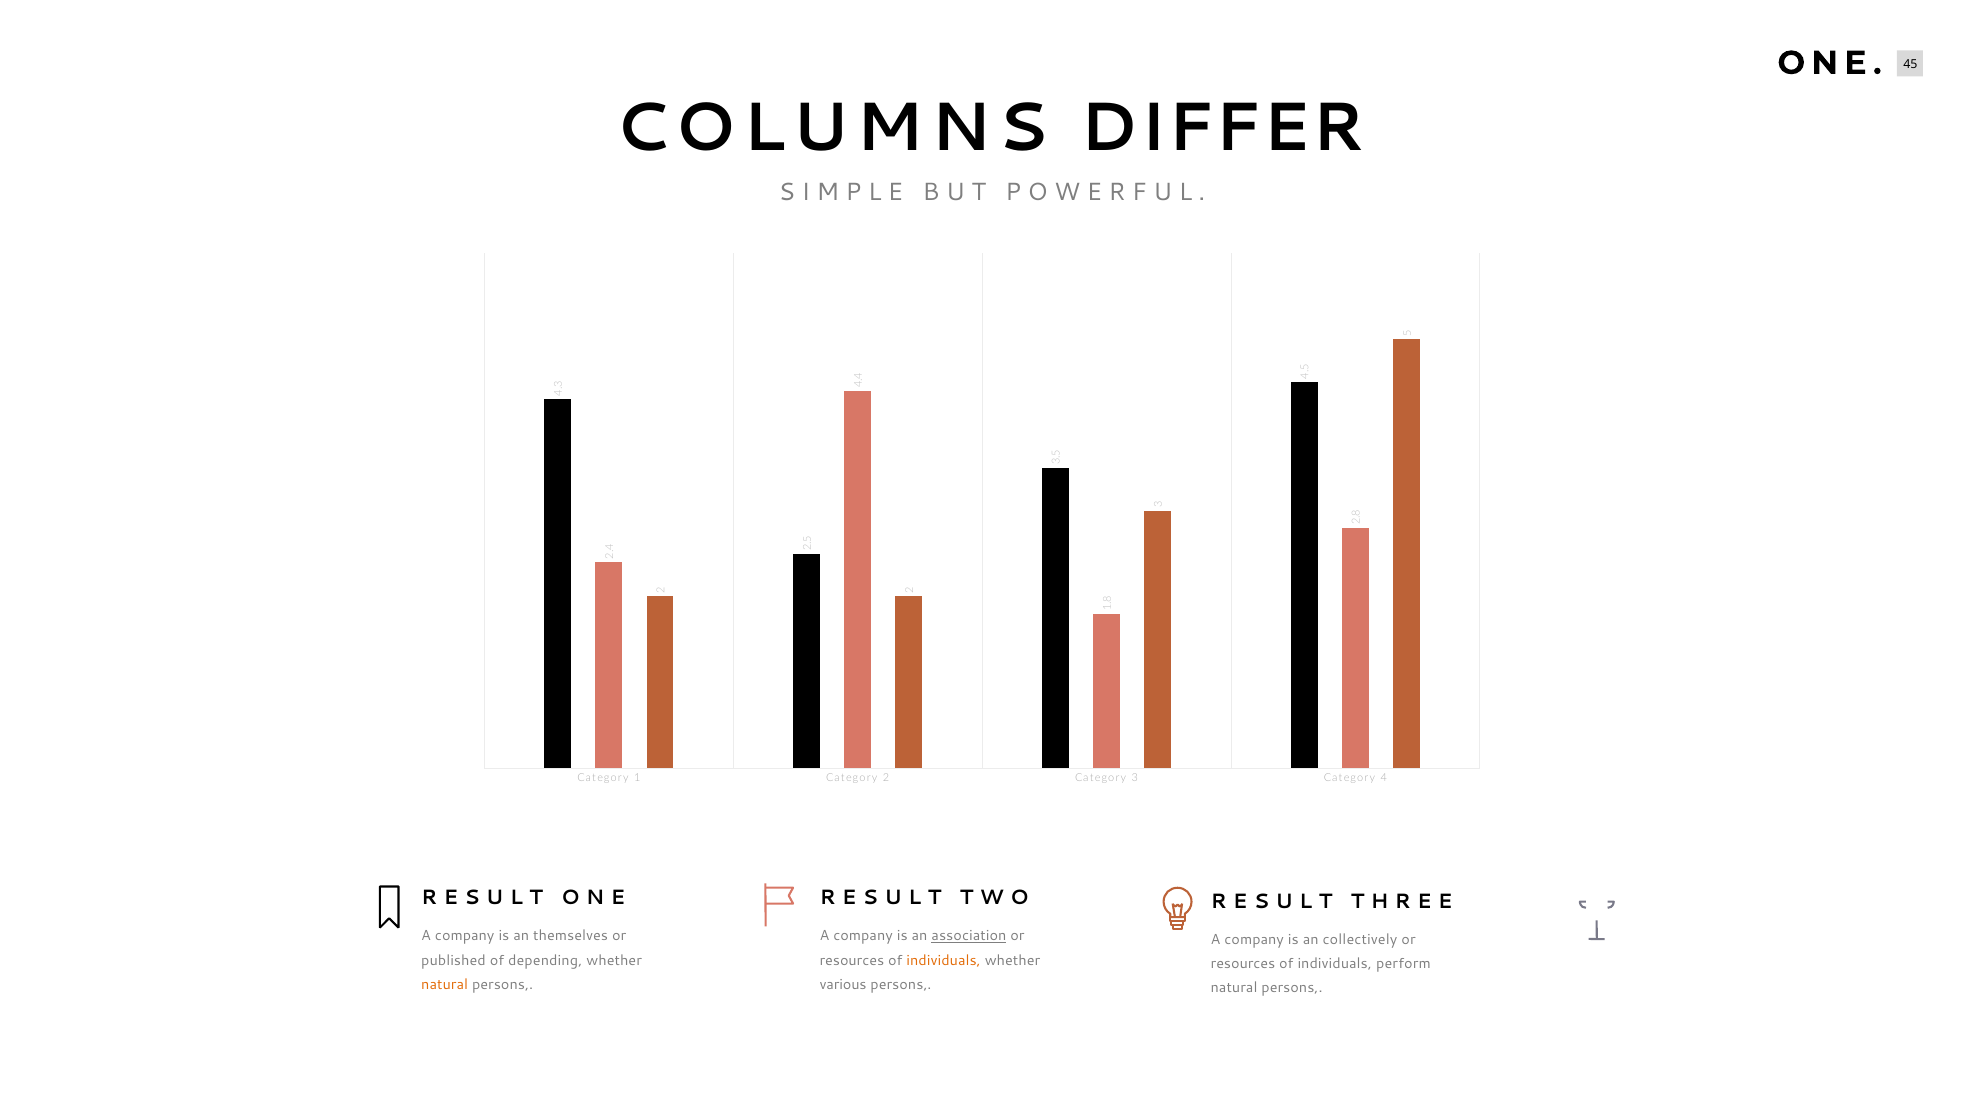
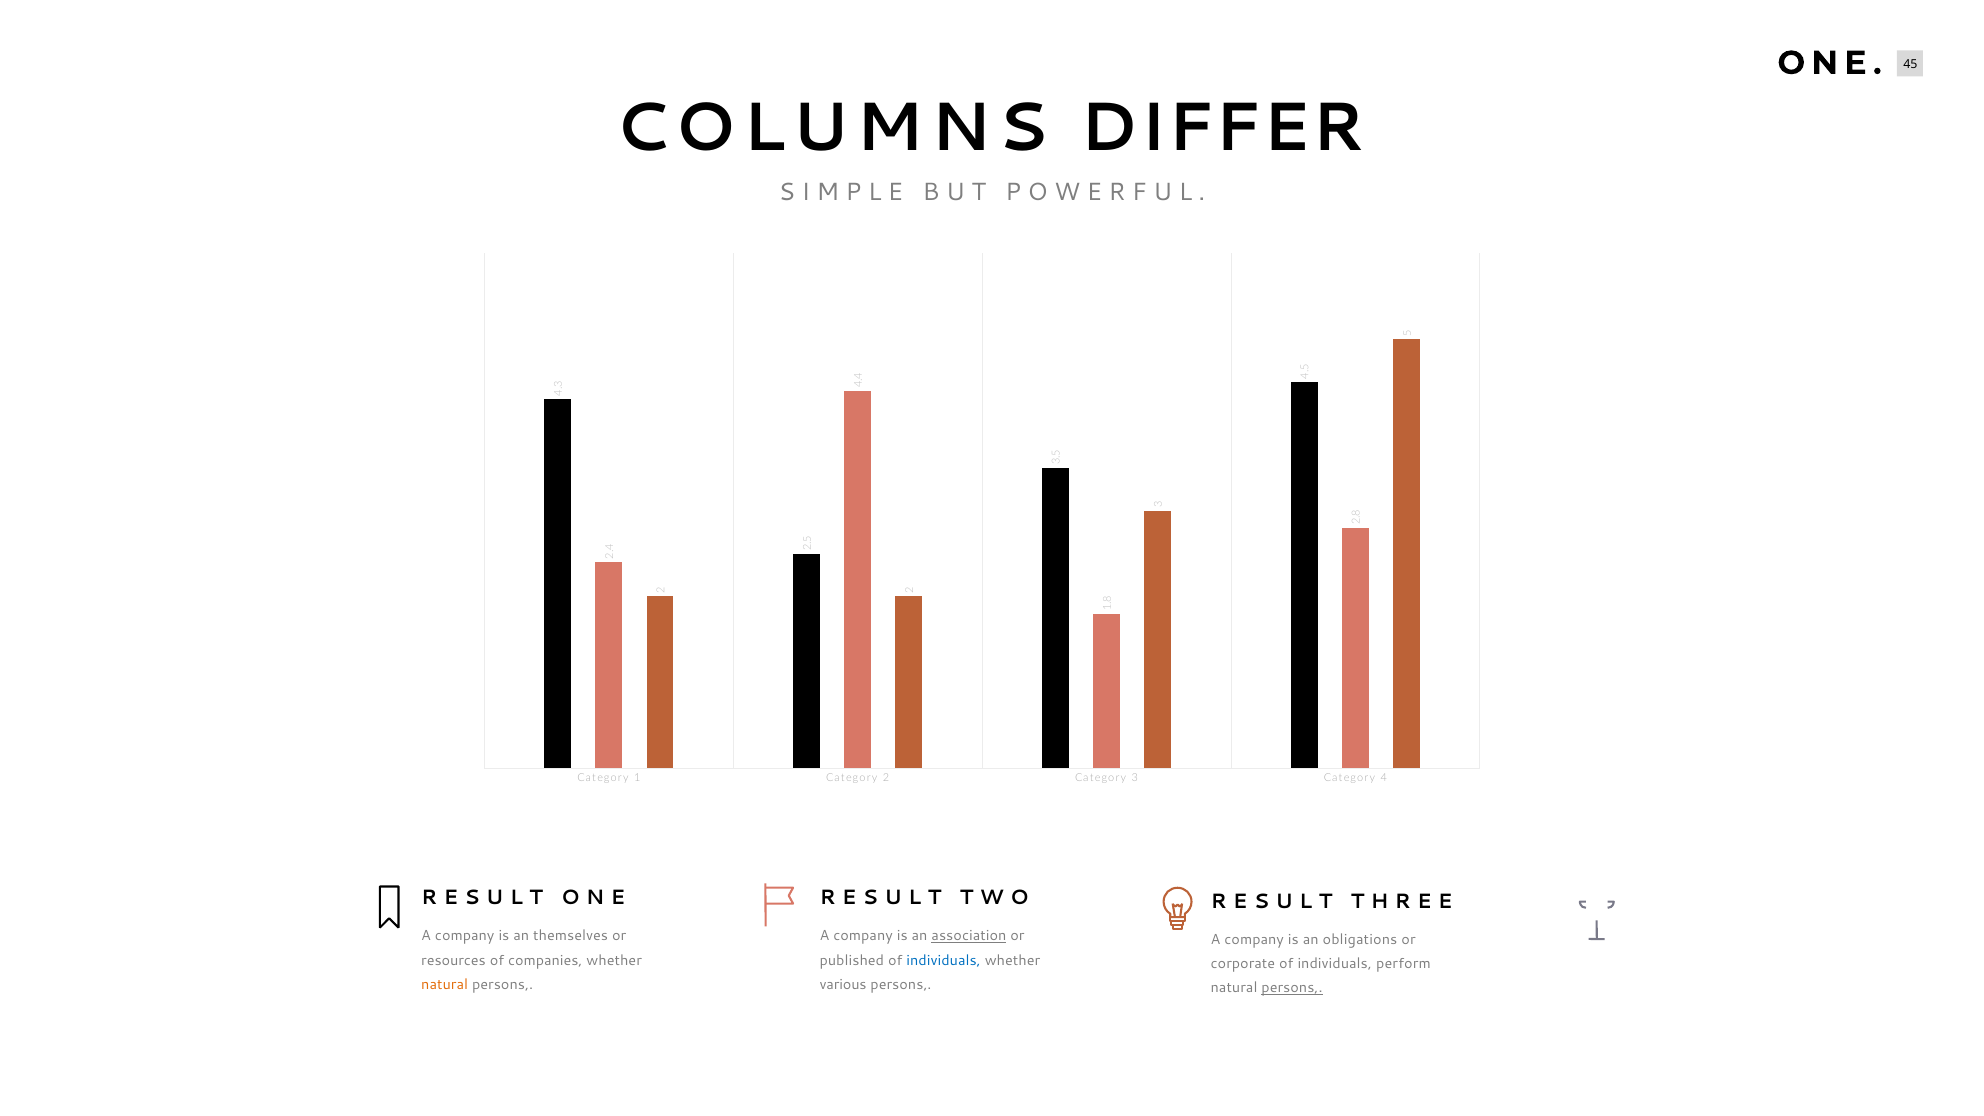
collectively: collectively -> obligations (1360, 940)
published: published -> resources (454, 961)
depending: depending -> companies (545, 961)
resources: resources -> published (852, 961)
individuals colour: orange -> blue (944, 961)
resources: resources -> corporate (1243, 964)
persons underline: none -> present (1292, 988)
